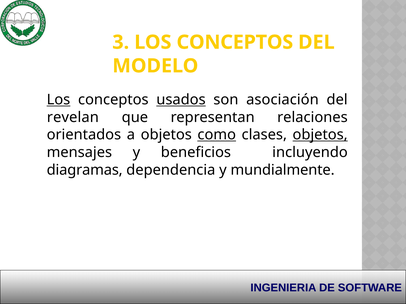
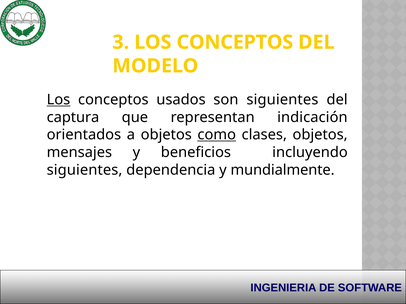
usados underline: present -> none (181, 100)
son asociación: asociación -> siguientes (282, 100)
revelan: revelan -> captura (73, 117)
relaciones: relaciones -> indicación (312, 117)
objetos underline: present -> none (320, 135)
diagramas: diagramas -> siguientes (85, 170)
